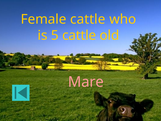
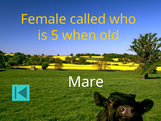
Female cattle: cattle -> called (88, 19)
5 cattle: cattle -> when (79, 35)
Mare colour: pink -> white (86, 82)
